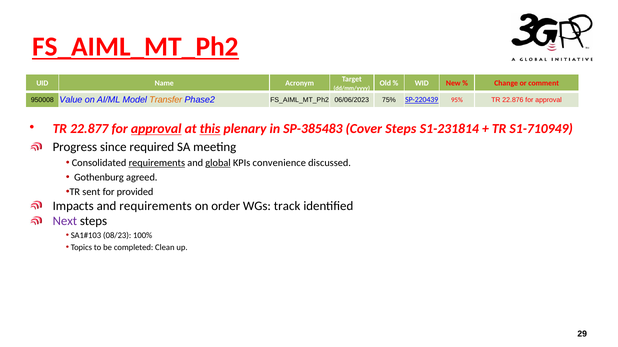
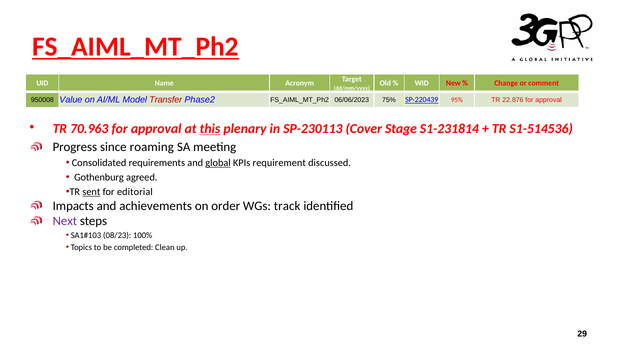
Transfer colour: orange -> red (166, 100)
22.877: 22.877 -> 70.963 (89, 129)
approval underline: present -> none (156, 129)
SP-385483: SP-385483 -> SP-230113 (313, 129)
Cover Steps: Steps -> Stage (401, 129)
S1-710949: S1-710949 -> S1-514536 (541, 129)
required: required -> roaming (152, 147)
requirements underline: present -> none (157, 163)
convenience: convenience -> requirement (279, 163)
sent underline: none -> present (91, 192)
provided: provided -> editorial (135, 192)
and requirements: requirements -> achievements (156, 206)
